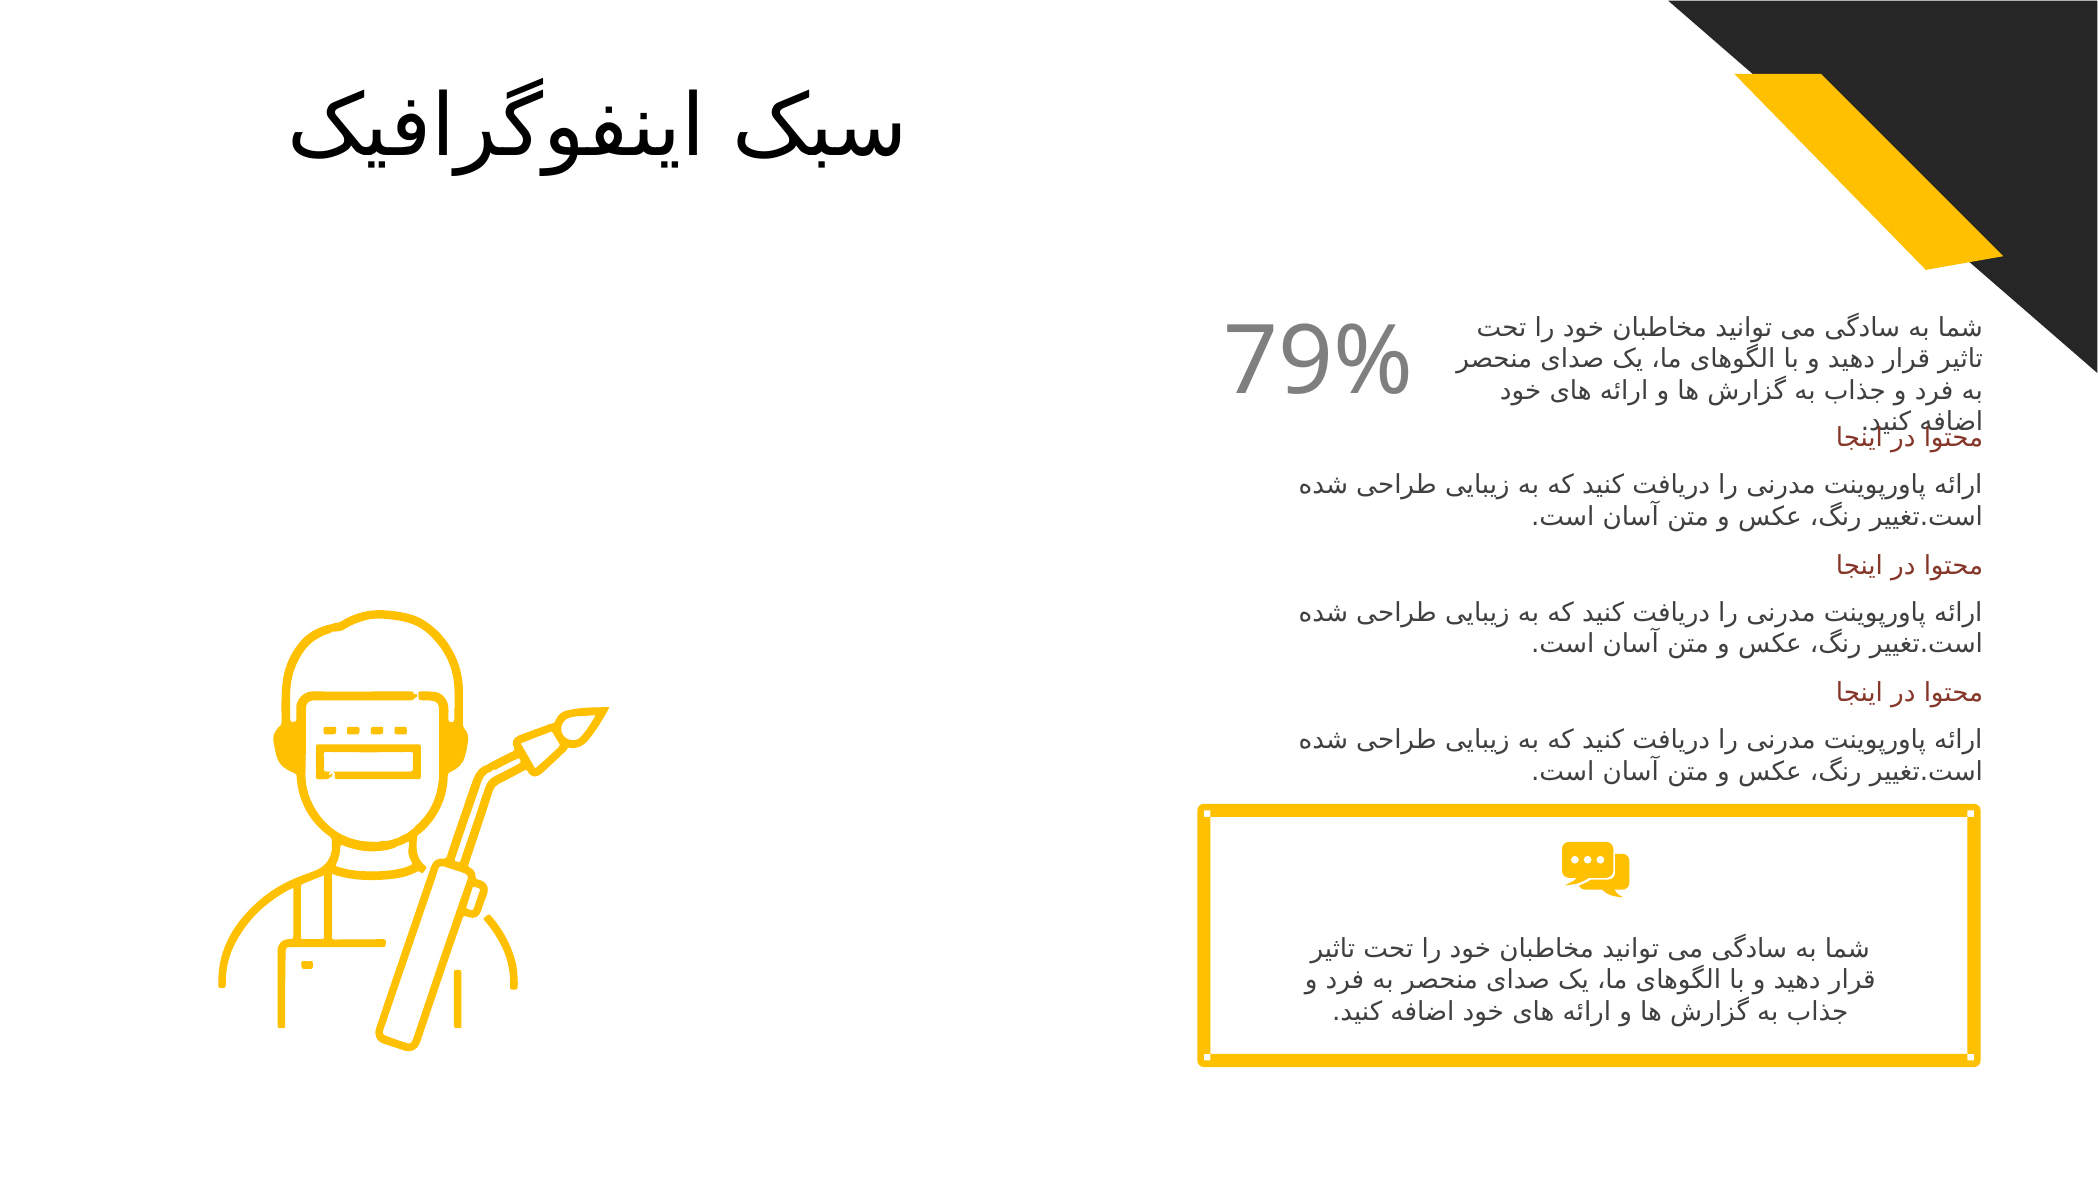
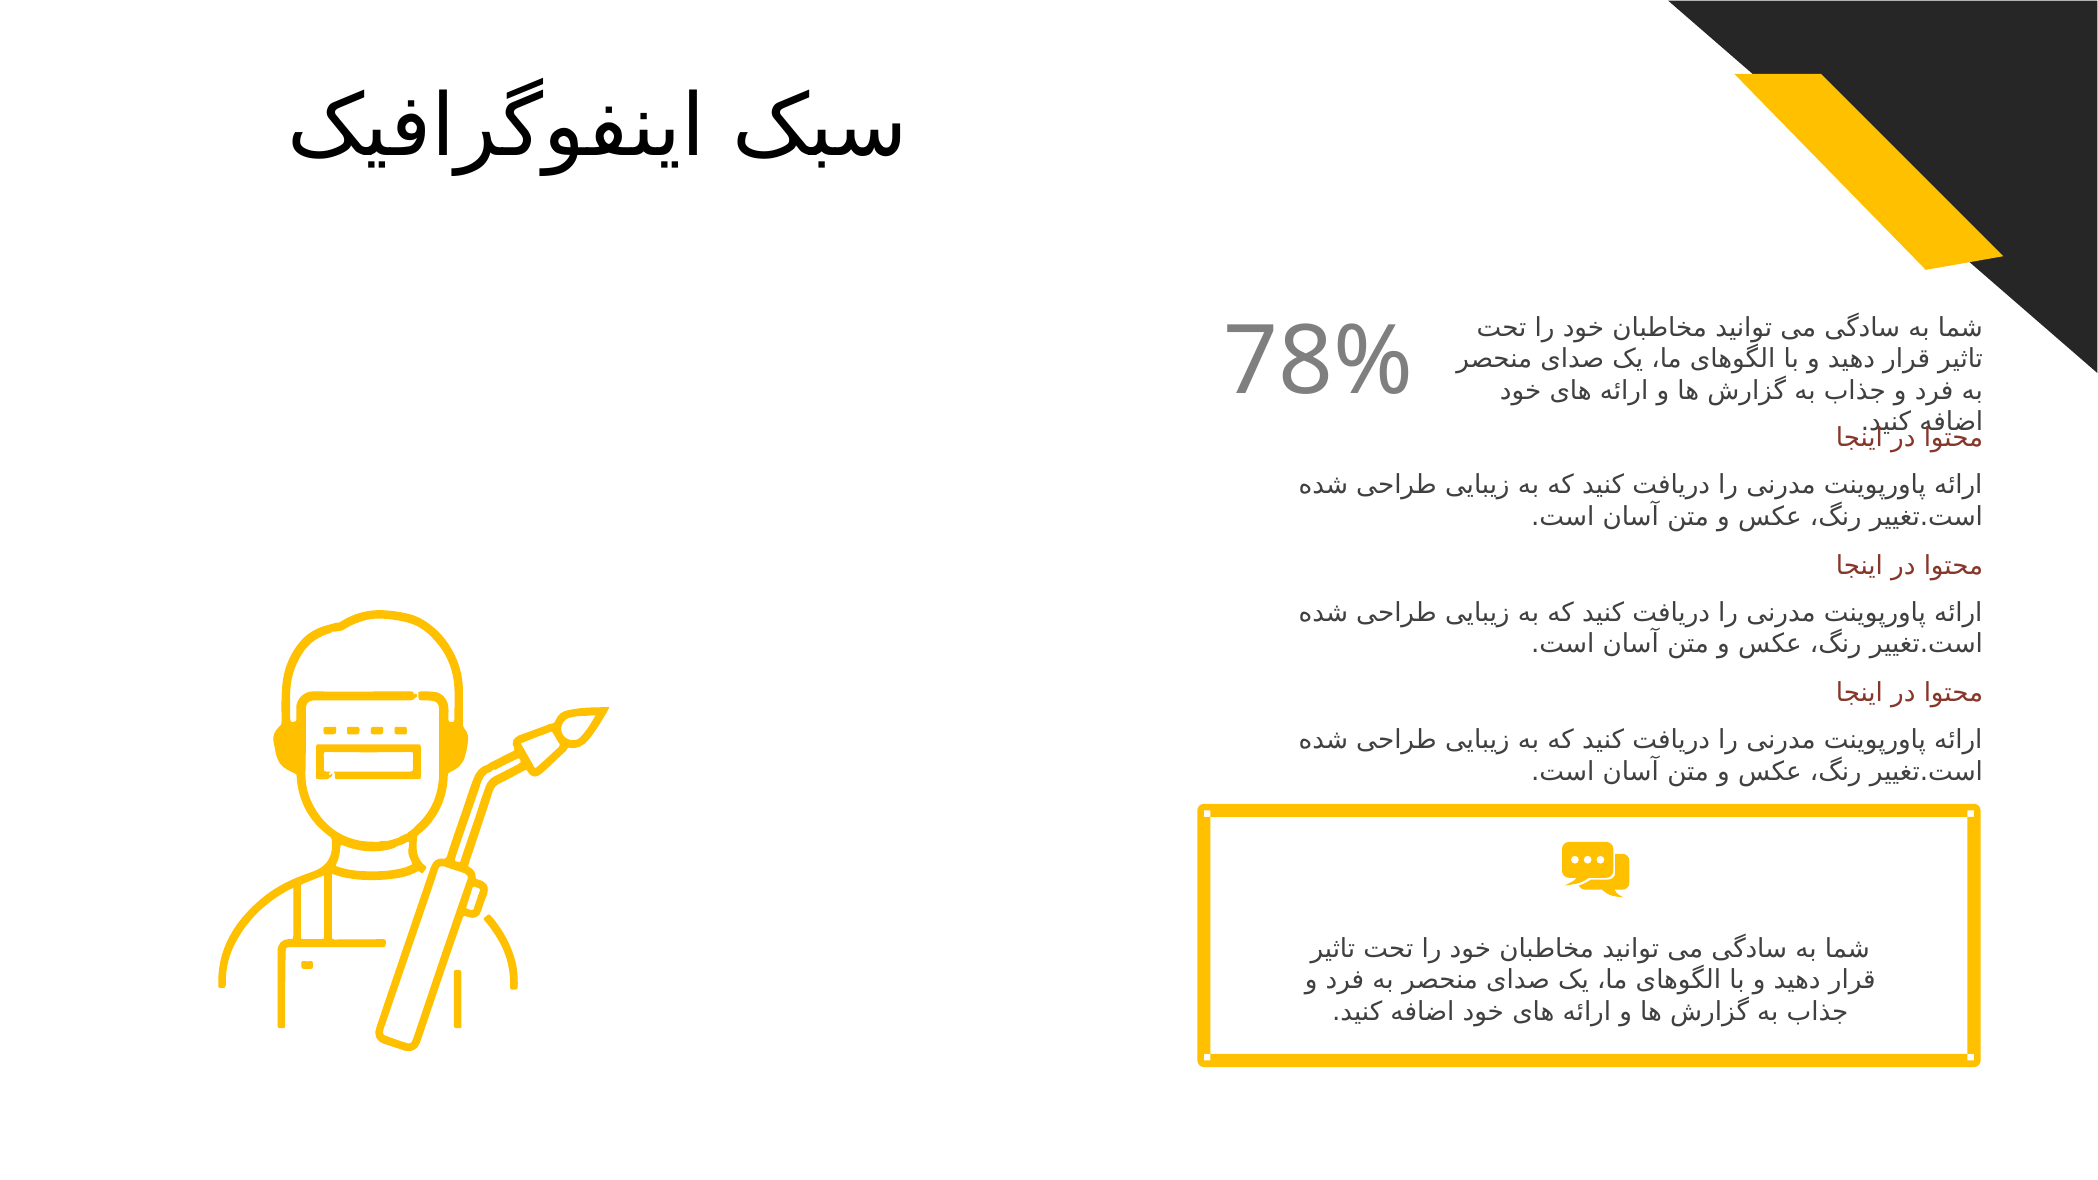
79%: 79% -> 78% (1319, 362)
